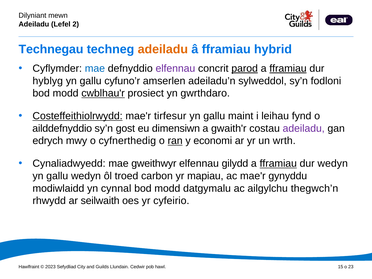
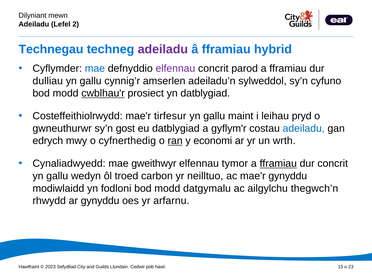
adeiladu colour: orange -> purple (163, 49)
parod underline: present -> none (245, 68)
fframiau underline: present -> none (288, 68)
hyblyg: hyblyg -> dulliau (48, 81)
cyfuno’r: cyfuno’r -> cynnig’r (122, 81)
fodloni: fodloni -> cyfuno (326, 81)
yn gwrthdaro: gwrthdaro -> datblygiad (205, 93)
Costeffeithiolrwydd underline: present -> none (78, 116)
fynd: fynd -> pryd (302, 116)
ailddefnyddio: ailddefnyddio -> gwneuthurwr (62, 128)
eu dimensiwn: dimensiwn -> datblygiad (176, 128)
gwaith'r: gwaith'r -> gyflym'r (229, 128)
adeiladu colour: purple -> blue (304, 128)
gilydd: gilydd -> tymor (235, 164)
dur wedyn: wedyn -> concrit (333, 164)
mapiau: mapiau -> neilltuo (205, 176)
cynnal: cynnal -> fodloni (116, 188)
ar seilwaith: seilwaith -> gynyddu (100, 201)
cyfeirio: cyfeirio -> arfarnu (171, 201)
